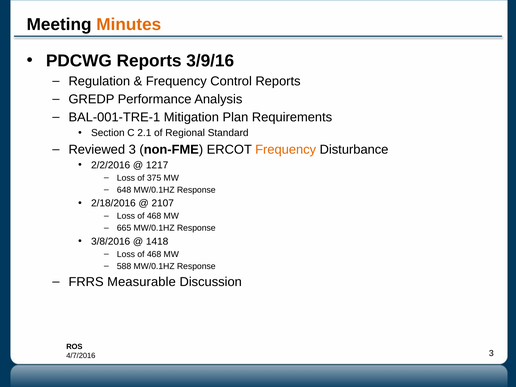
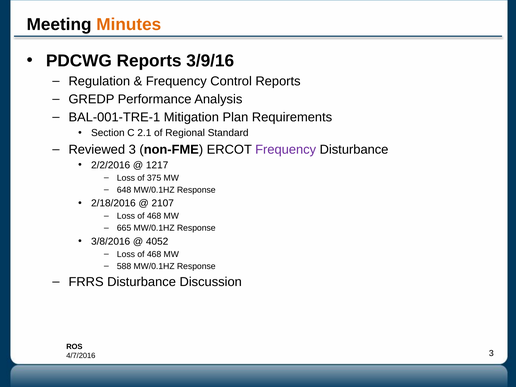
Frequency colour: orange -> purple (286, 149)
1418: 1418 -> 4052 (157, 241)
FRRS Measurable: Measurable -> Disturbance (142, 282)
